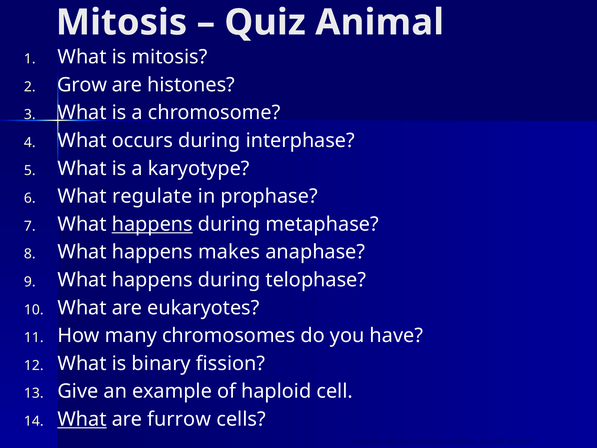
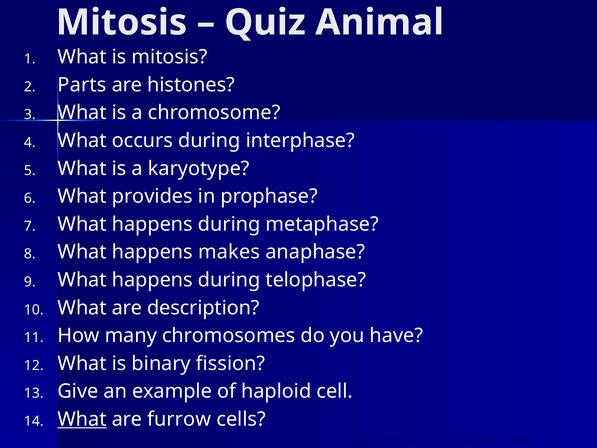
Grow: Grow -> Parts (82, 85)
regulate: regulate -> provides (152, 196)
happens underline: present -> none (152, 224)
eukaryotes: eukaryotes -> description (203, 308)
